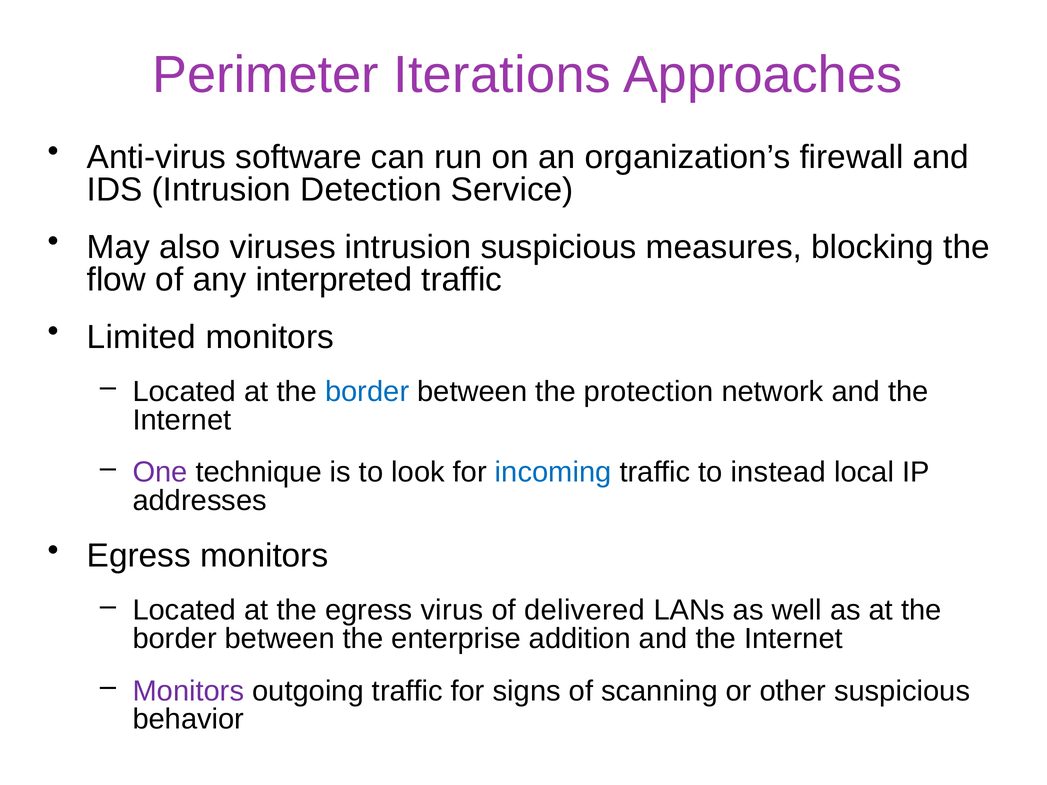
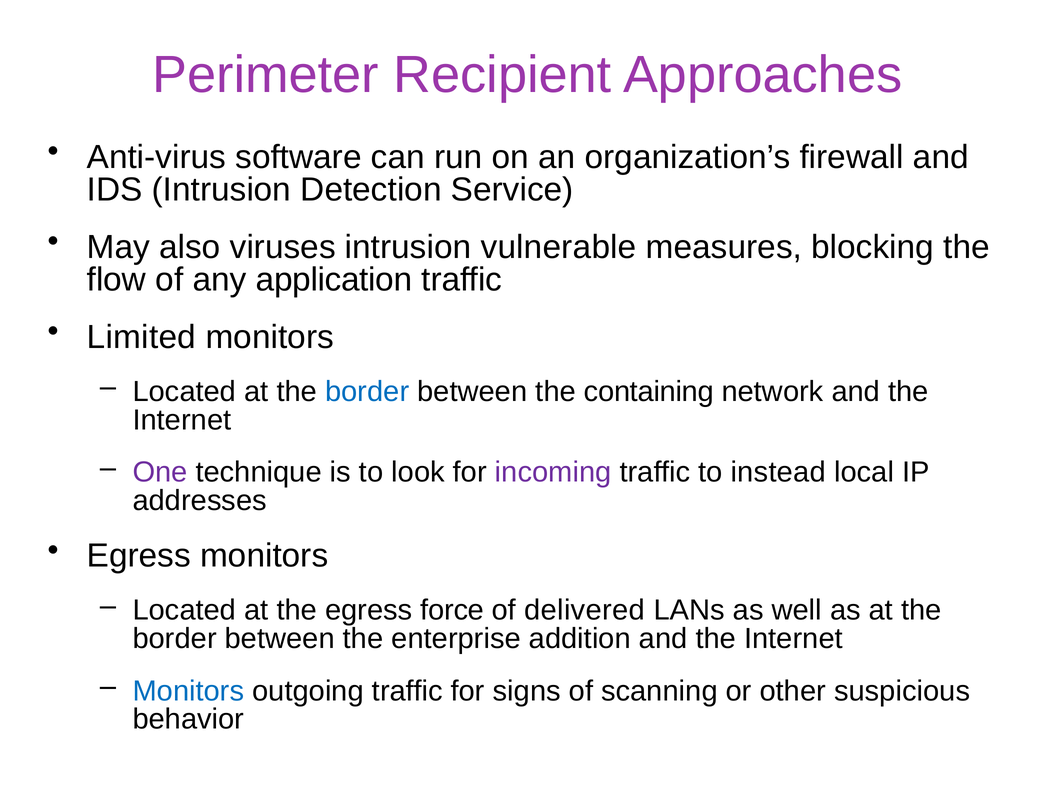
Iterations: Iterations -> Recipient (502, 75)
intrusion suspicious: suspicious -> vulnerable (559, 247)
interpreted: interpreted -> application (334, 280)
protection: protection -> containing (649, 392)
incoming colour: blue -> purple (553, 472)
virus: virus -> force (452, 611)
Monitors colour: purple -> blue (188, 691)
